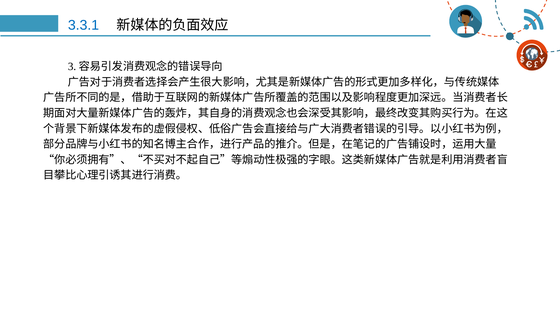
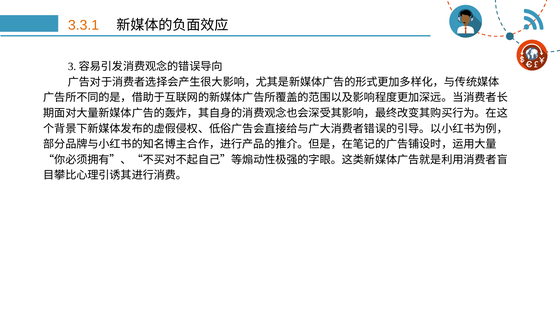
3.3.1 colour: blue -> orange (84, 25)
